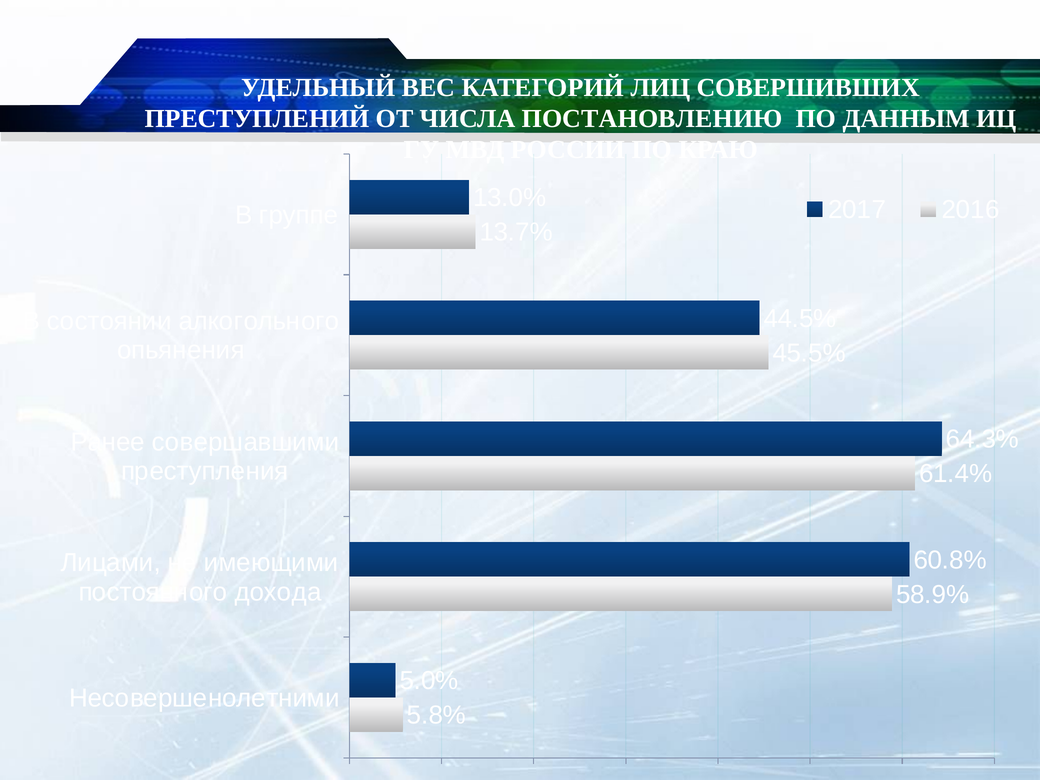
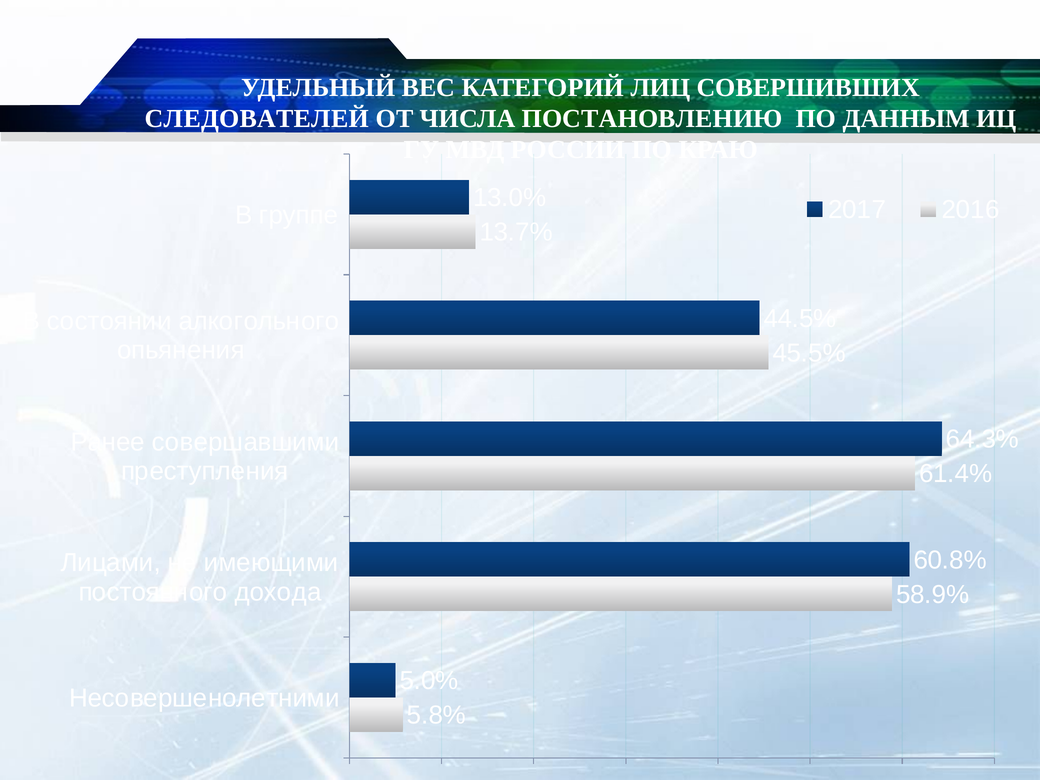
ПРЕСТУПЛЕНИЙ: ПРЕСТУПЛЕНИЙ -> СЛЕДОВАТЕЛЕЙ (257, 119)
